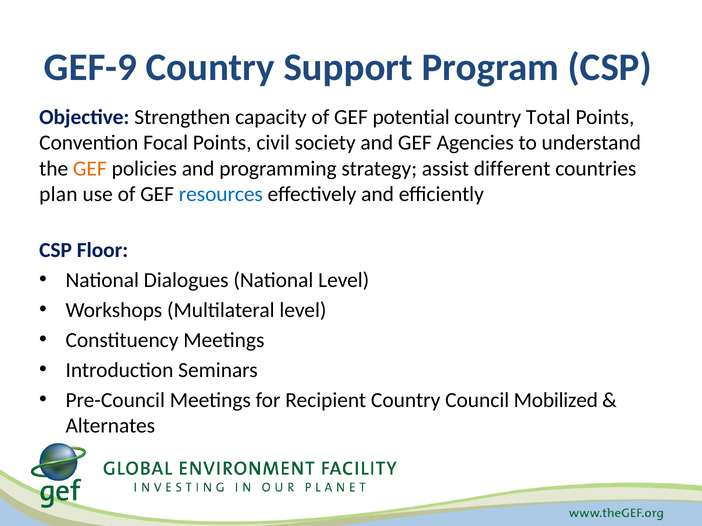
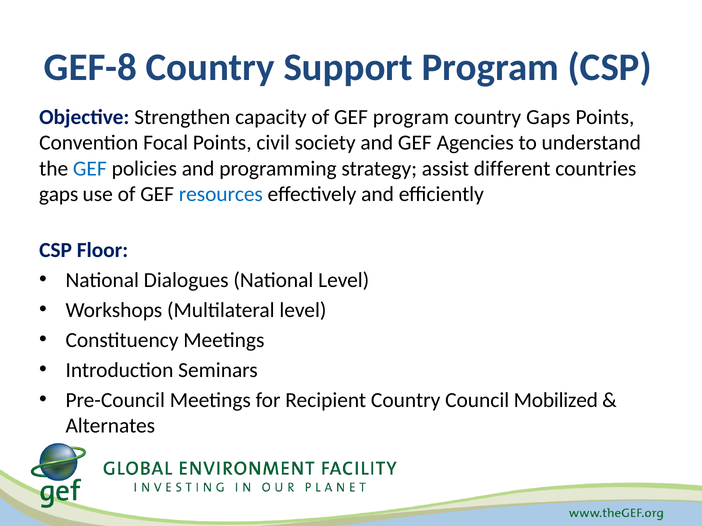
GEF-9: GEF-9 -> GEF-8 (90, 68)
GEF potential: potential -> program (411, 117)
country Total: Total -> Gaps (548, 117)
GEF colour: orange -> blue (90, 169)
plan: plan -> gaps (59, 195)
